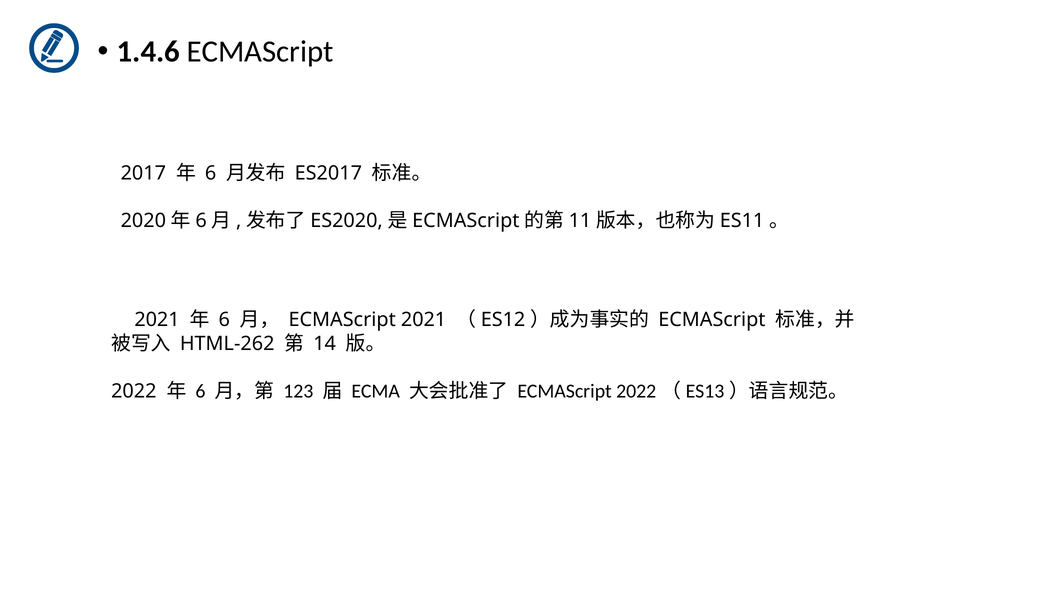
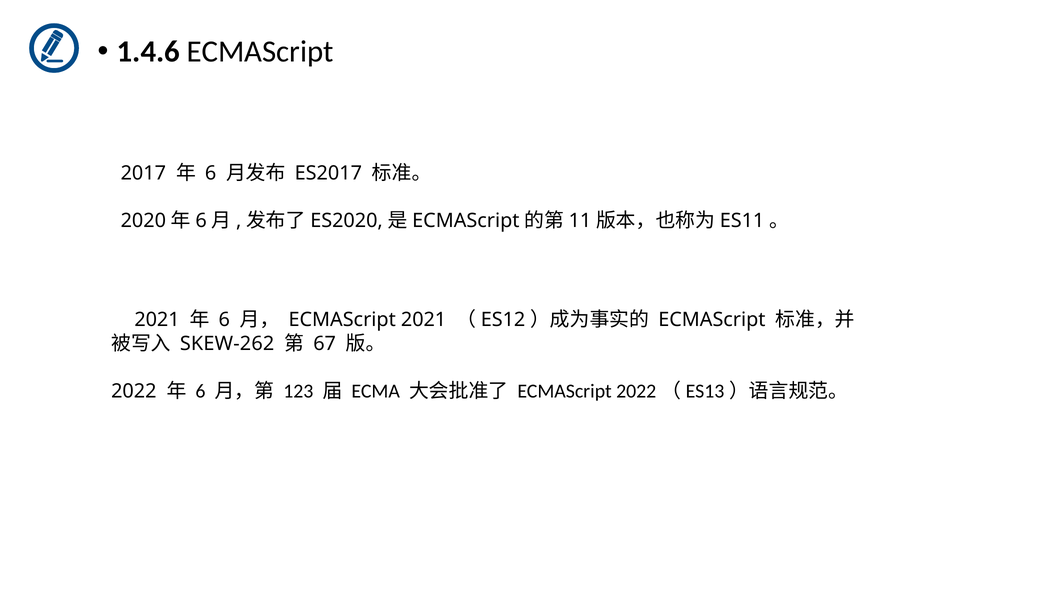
HTML-262: HTML-262 -> SKEW-262 (227, 344)
14: 14 -> 67 (325, 344)
